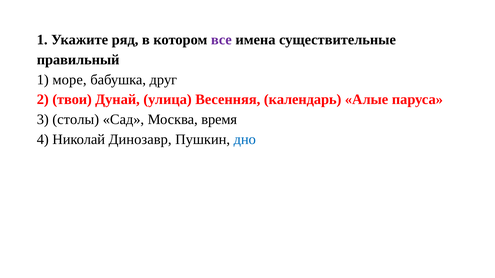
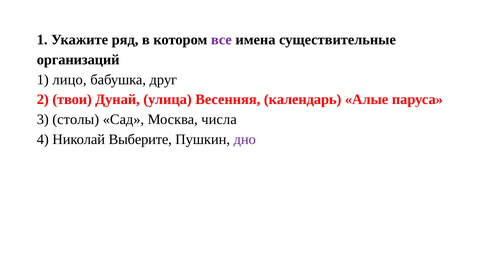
правильный: правильный -> организаций (78, 60)
море: море -> лицо (69, 80)
время: время -> числа (219, 120)
Динозавр: Динозавр -> Выберите (140, 140)
дно colour: blue -> purple (245, 140)
